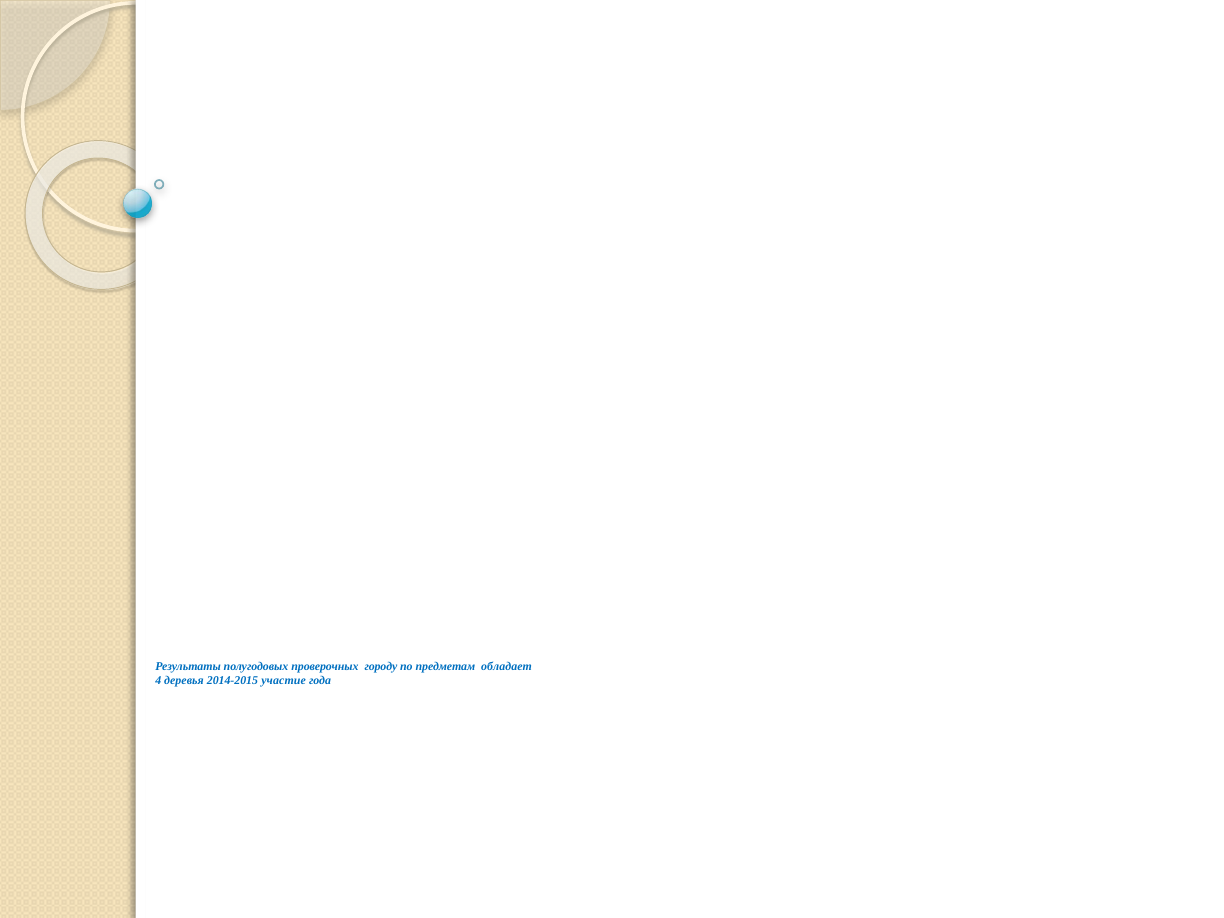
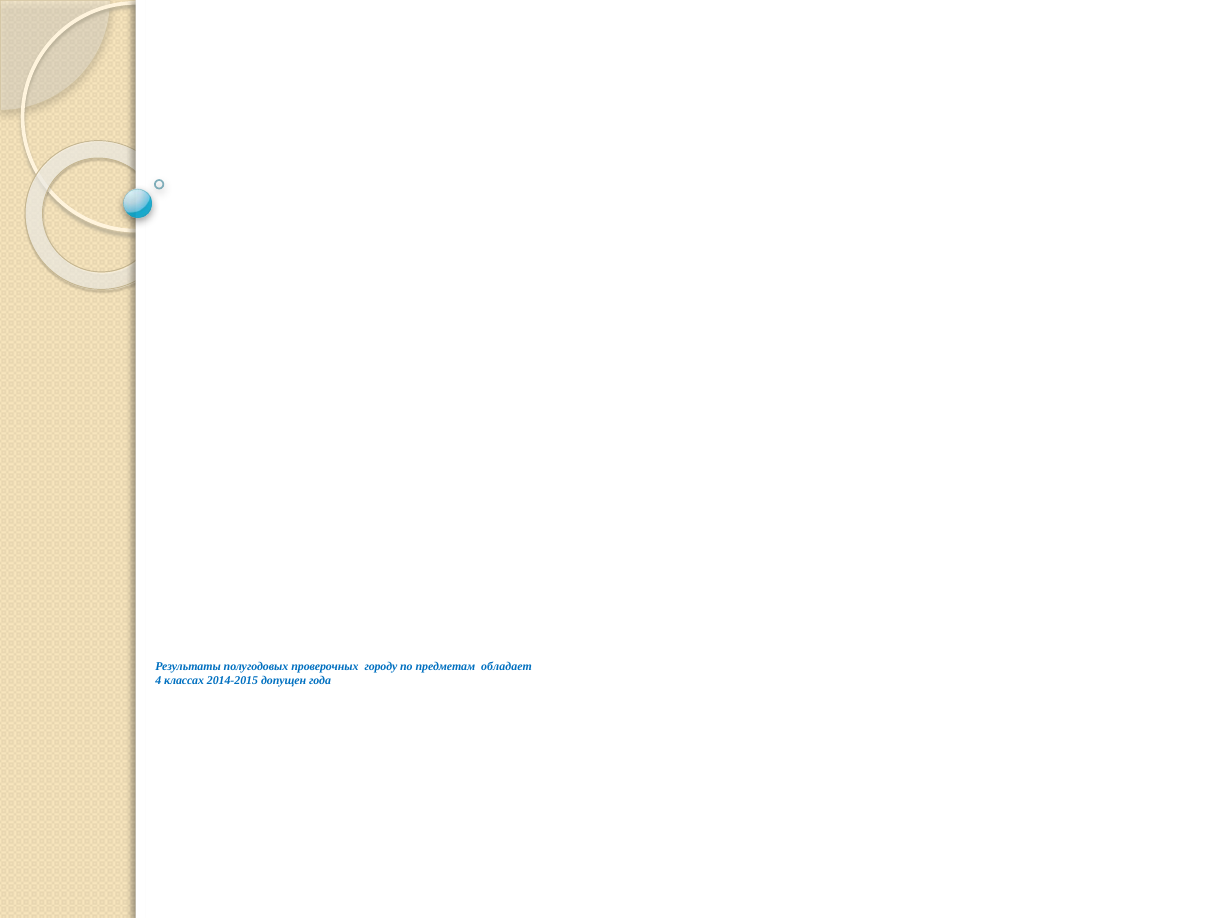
деревья: деревья -> классах (184, 680)
участие: участие -> допущен (284, 680)
